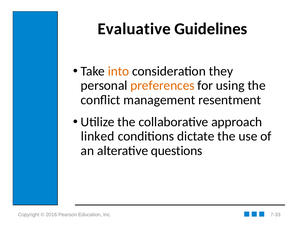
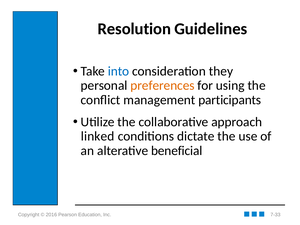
Evaluative: Evaluative -> Resolution (134, 29)
into colour: orange -> blue (119, 71)
resentment: resentment -> participants (230, 100)
questions: questions -> beneficial (177, 151)
